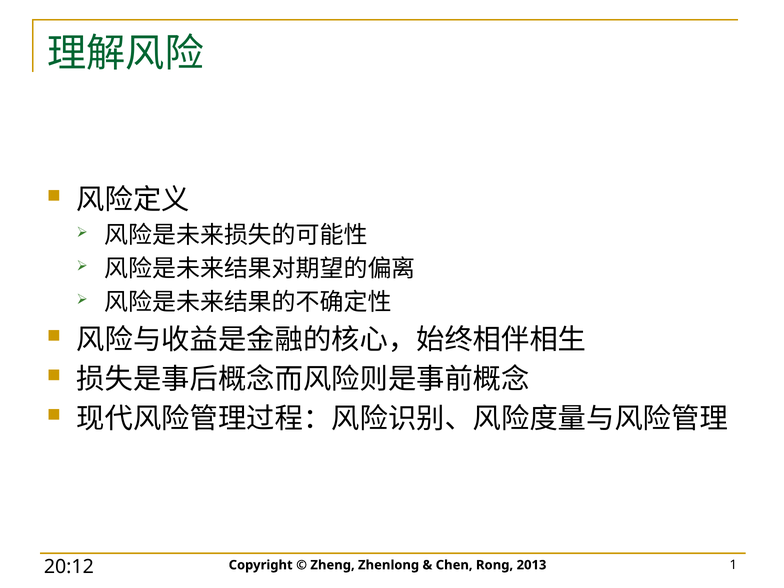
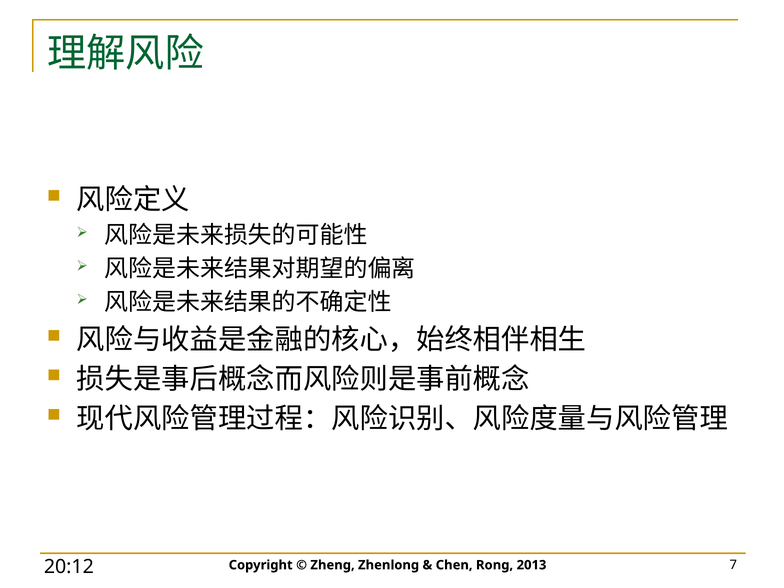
1: 1 -> 7 (733, 565)
